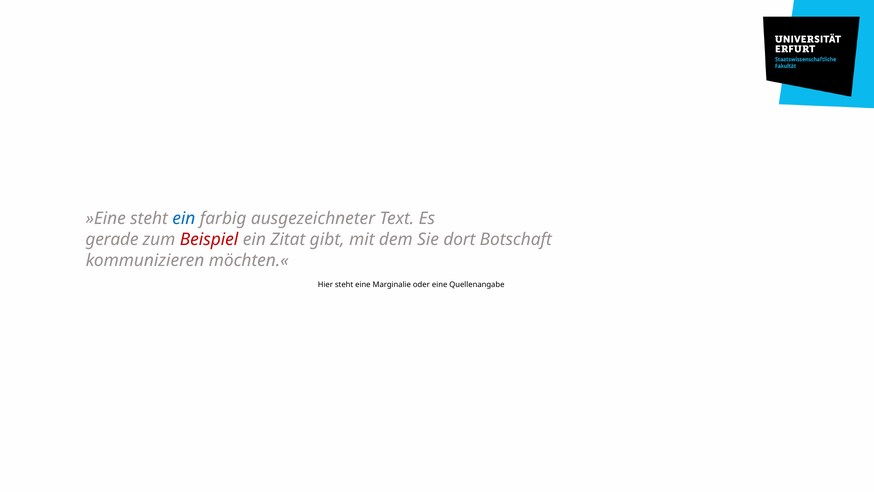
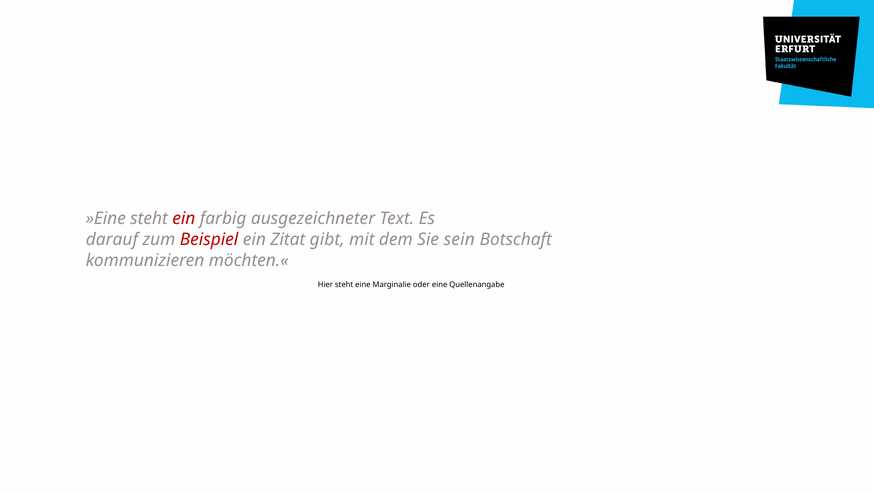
ein colour: blue -> red (184, 219)
gerade: gerade -> darauf (112, 239)
dort: dort -> sein (459, 239)
